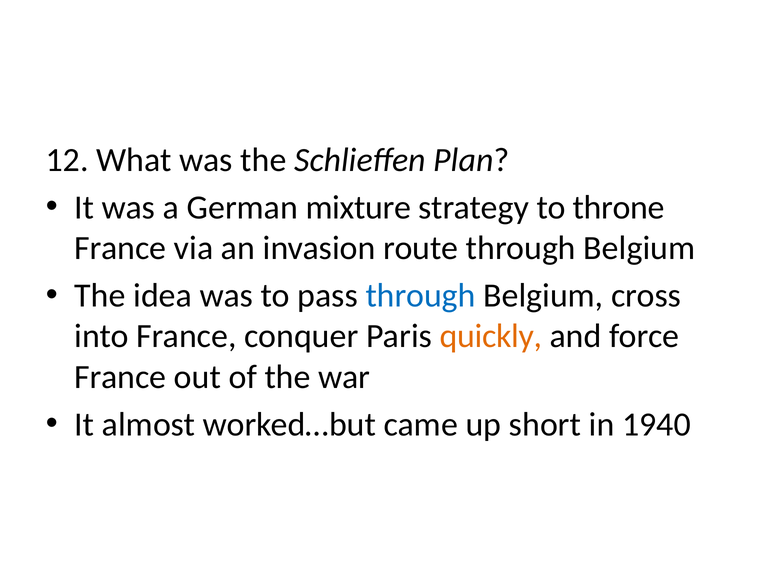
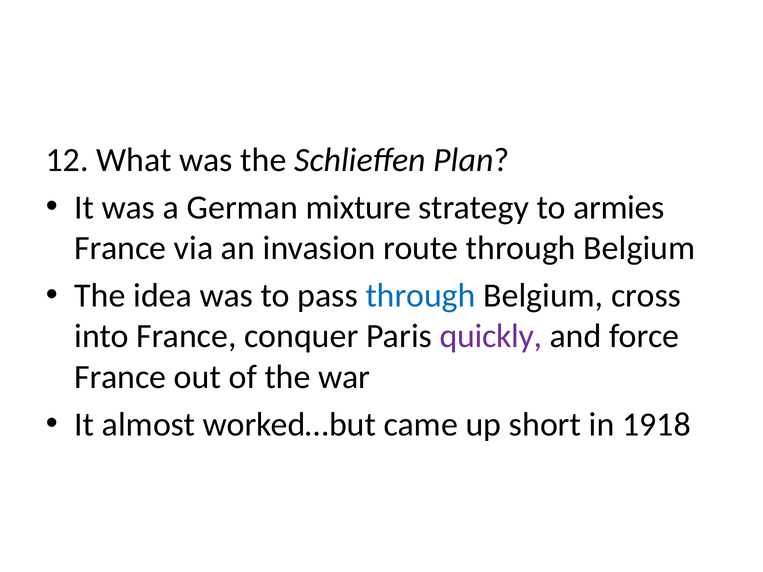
throne: throne -> armies (619, 208)
quickly colour: orange -> purple (491, 336)
1940: 1940 -> 1918 (656, 425)
